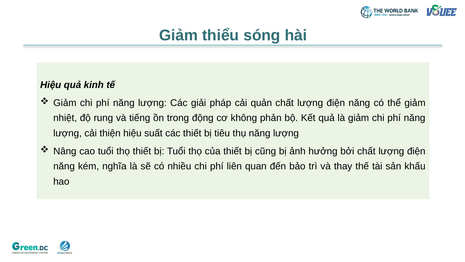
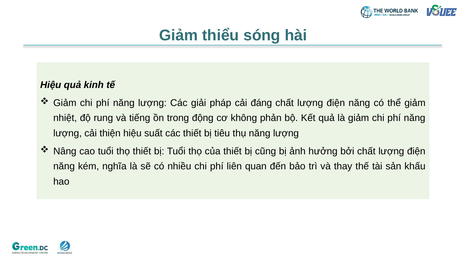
quản: quản -> đáng (261, 103)
